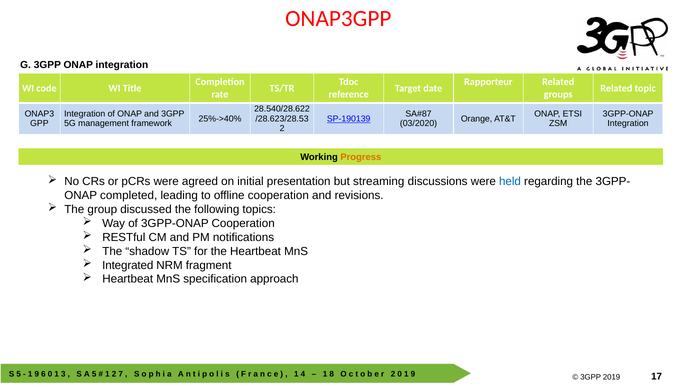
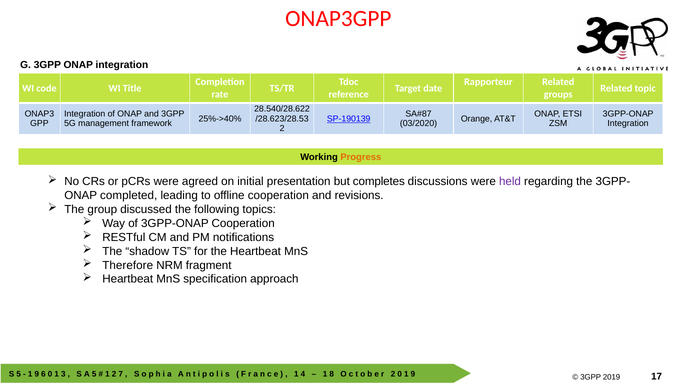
streaming: streaming -> completes (379, 182)
held colour: blue -> purple (510, 182)
Integrated: Integrated -> Therefore (128, 265)
